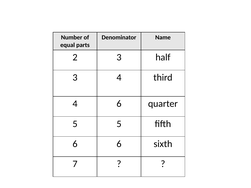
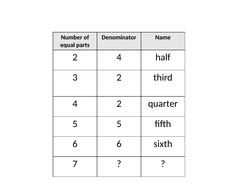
2 3: 3 -> 4 (119, 57)
3 4: 4 -> 2 (119, 78)
4 6: 6 -> 2 (119, 104)
